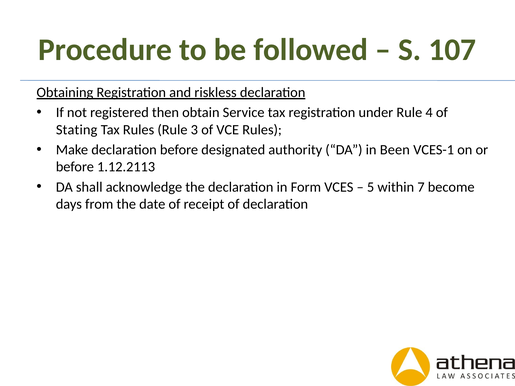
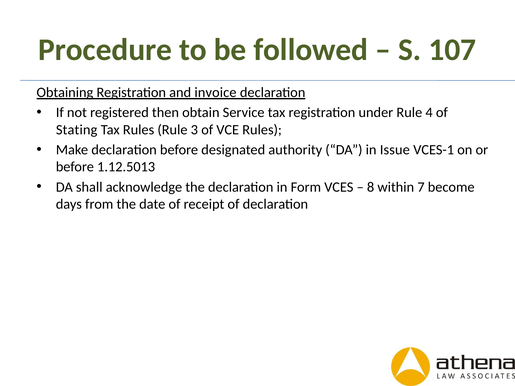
riskless: riskless -> invoice (215, 93)
Been: Been -> Issue (395, 150)
1.12.2113: 1.12.2113 -> 1.12.5013 (126, 167)
5: 5 -> 8 (371, 187)
